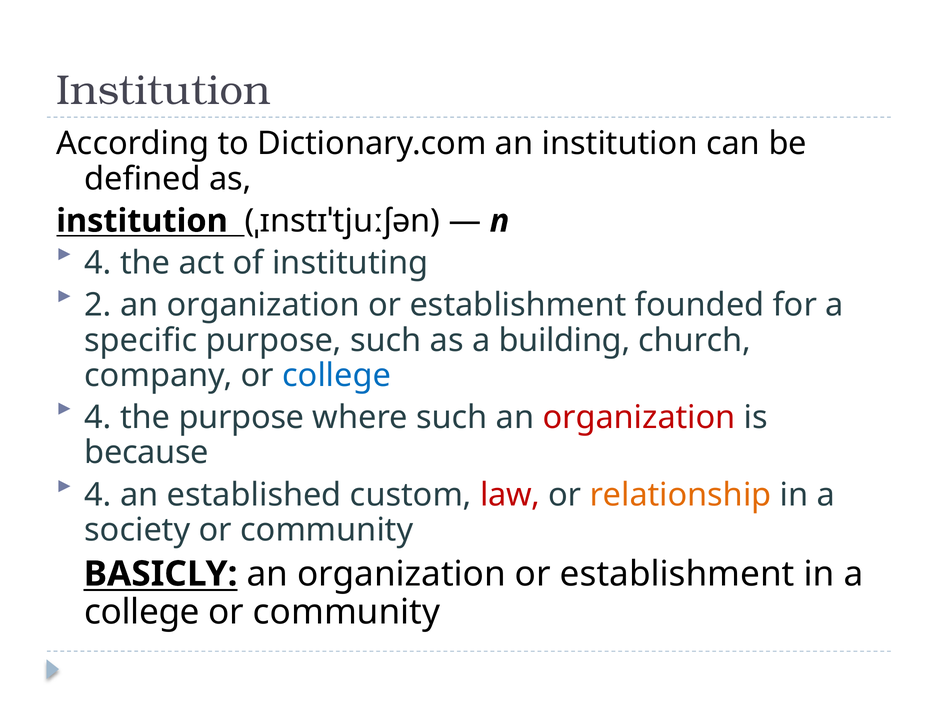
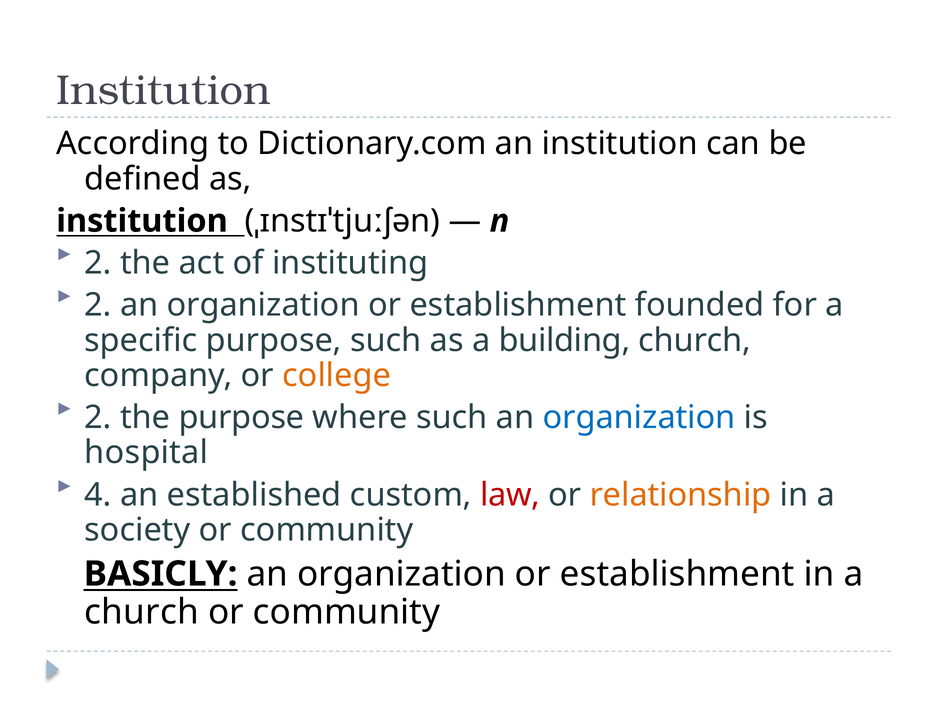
4: 4 -> 2 (98, 263)
college colour: blue -> orange (337, 376)
4: 4 -> 2 (98, 418)
organization colour: red -> blue (639, 418)
because: because -> hospital (146, 453)
college: college -> church (142, 612)
